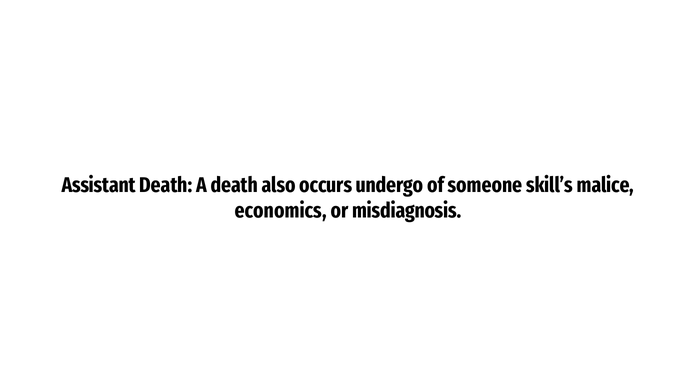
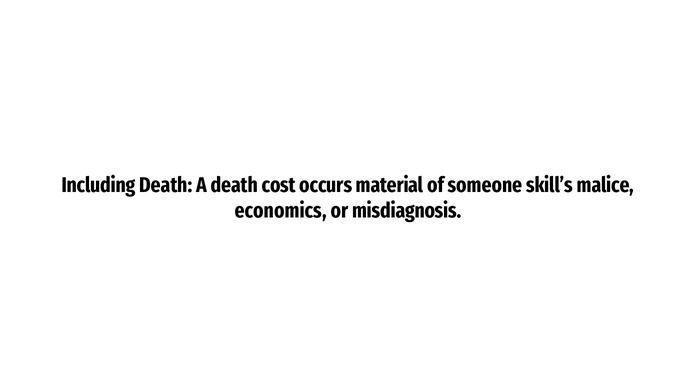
Assistant: Assistant -> Including (99, 185)
also: also -> cost (279, 185)
undergo: undergo -> material (390, 185)
